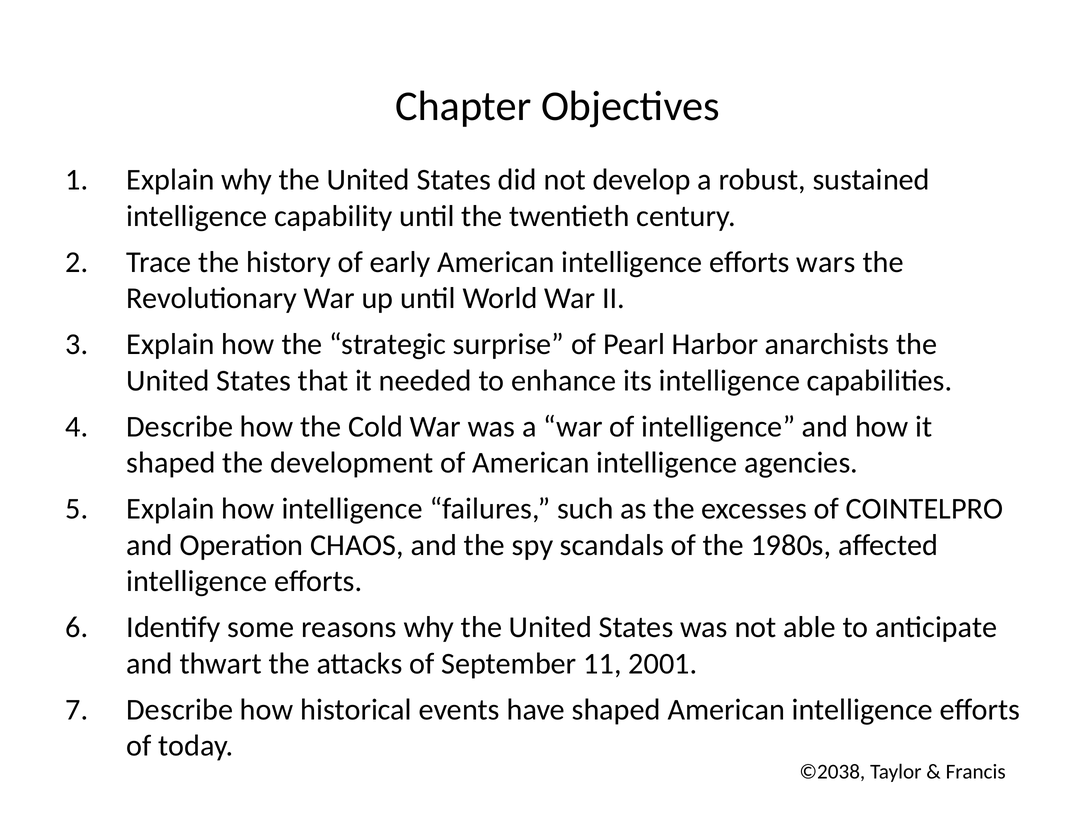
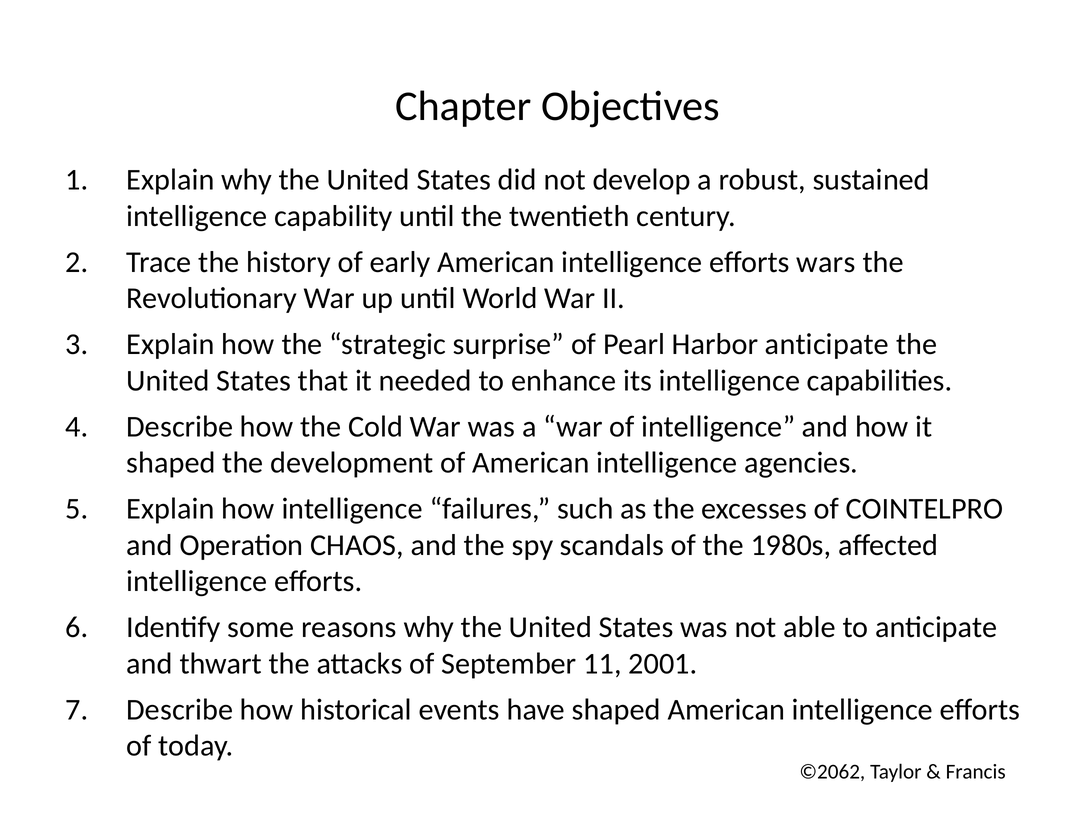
Harbor anarchists: anarchists -> anticipate (827, 344)
©2038: ©2038 -> ©2062 (832, 772)
